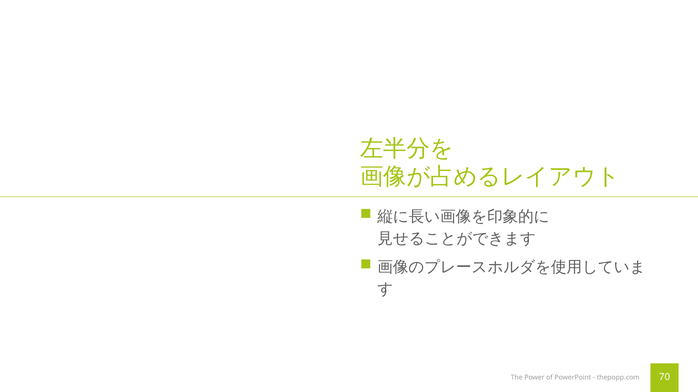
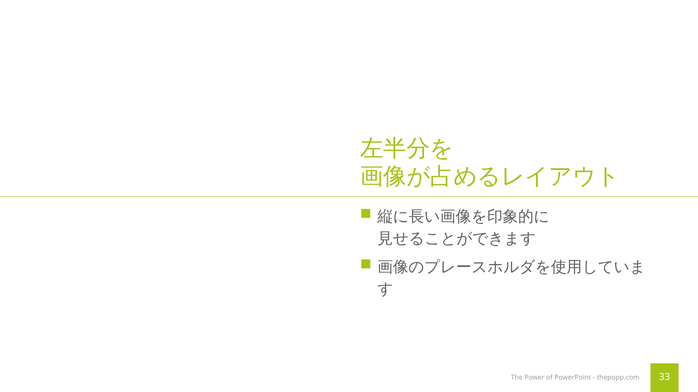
70: 70 -> 33 (665, 378)
